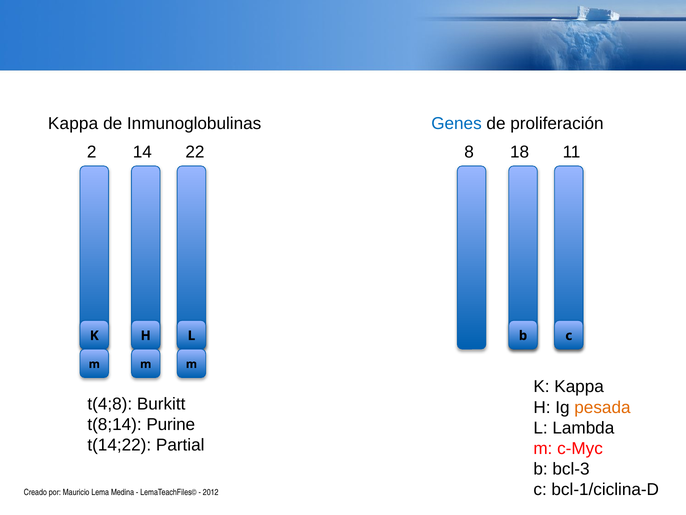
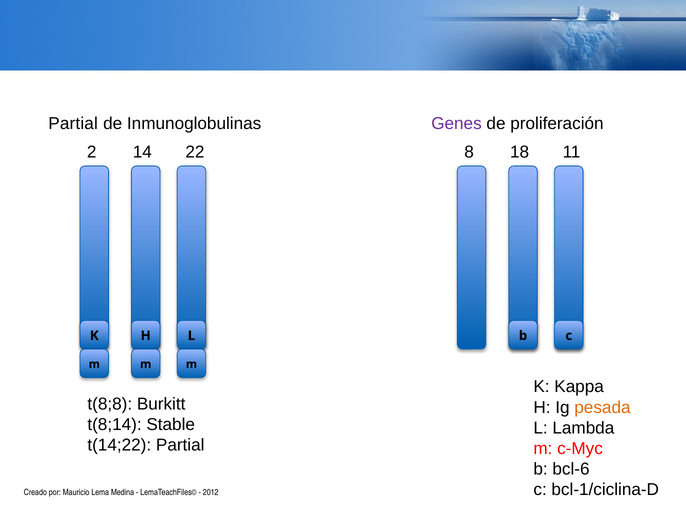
Kappa: Kappa -> Partial (73, 123)
Genes colour: blue -> purple (457, 123)
t(4;8: t(4;8 -> t(8;8 (110, 404)
Purine: Purine -> Stable (171, 424)
bcl-3: bcl-3 -> bcl-6 (571, 469)
